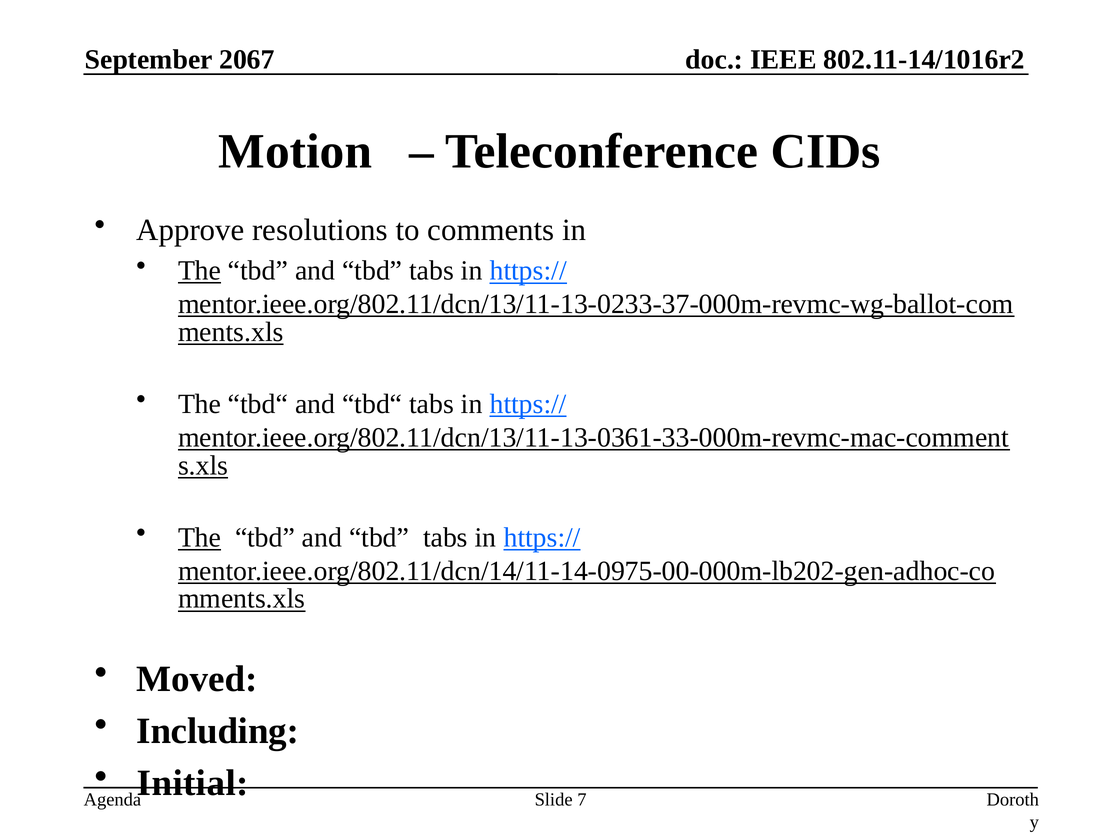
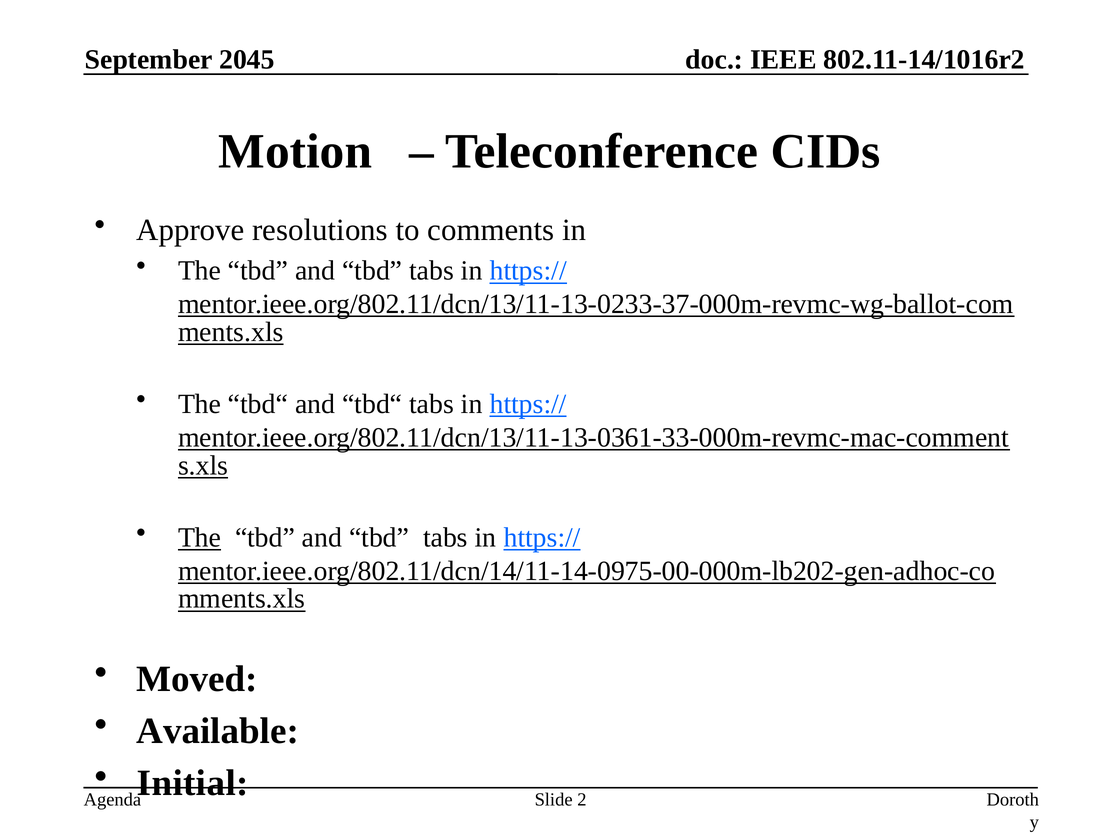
2067: 2067 -> 2045 (247, 59)
The underline: present -> none (200, 271)
Including: Including -> Available (218, 731)
7: 7 -> 2 (582, 800)
